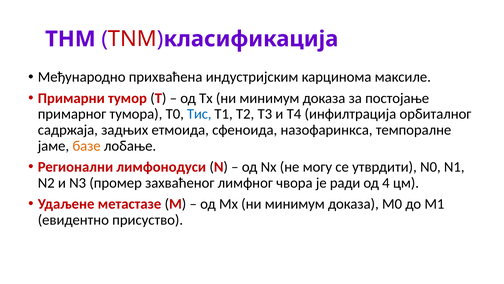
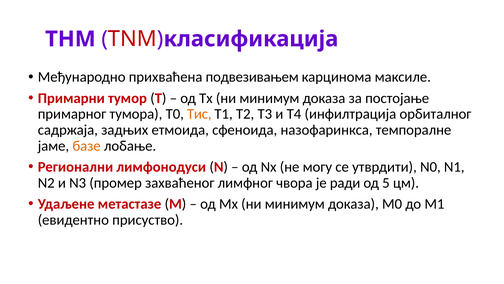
индустријским: индустријским -> подвезивањем (252, 77)
Тис colour: blue -> orange (199, 114)
4: 4 -> 5 (386, 183)
